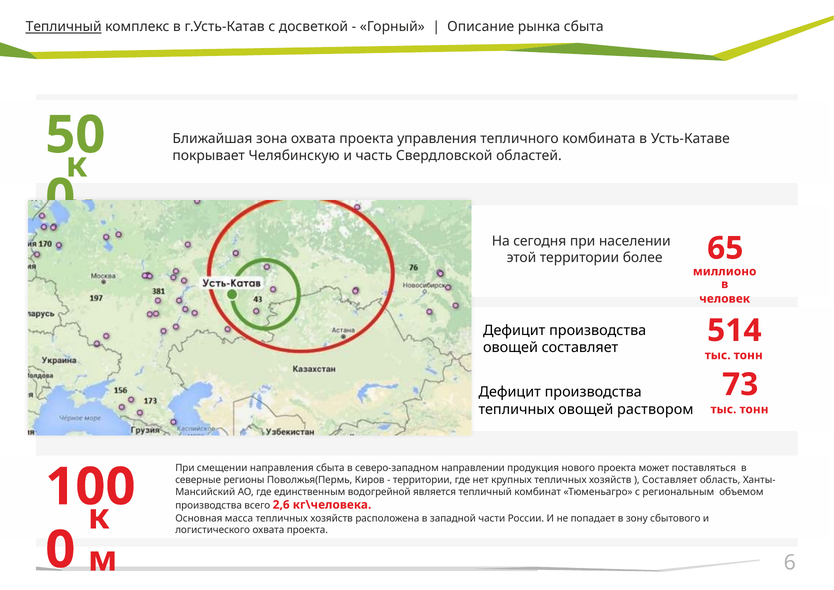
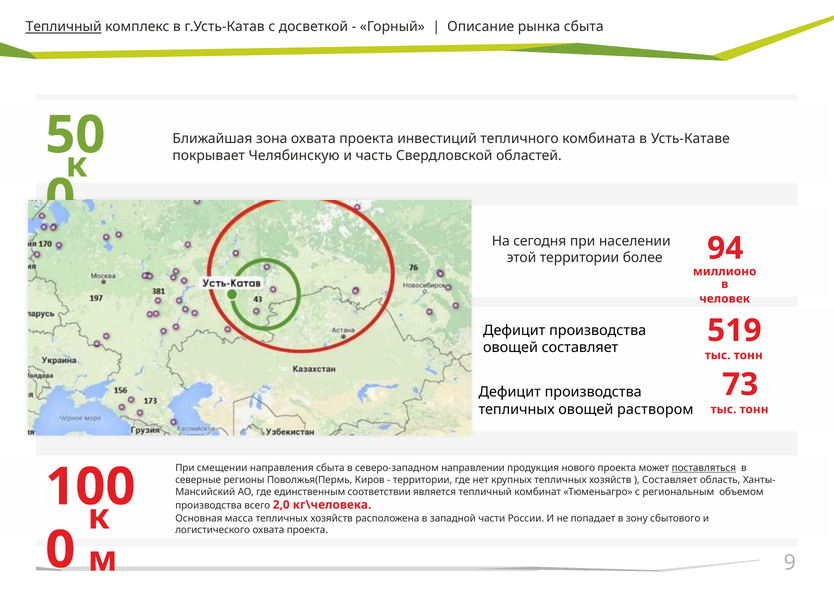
управления: управления -> инвестиций (437, 139)
65: 65 -> 94 (725, 248)
514: 514 -> 519 (734, 330)
поставляться underline: none -> present (704, 468)
водогрейной: водогрейной -> соответствии (379, 492)
2,6: 2,6 -> 2,0 (281, 505)
6: 6 -> 9 (790, 563)
